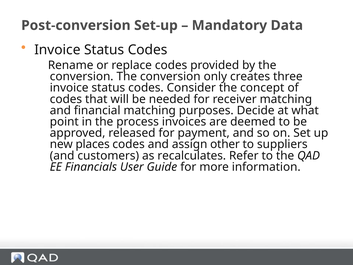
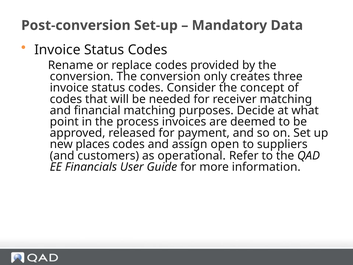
other: other -> open (225, 144)
recalculates: recalculates -> operational (192, 156)
